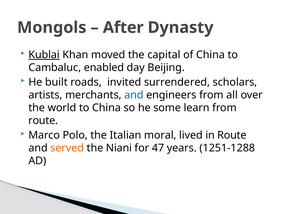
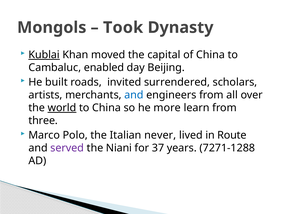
After: After -> Took (123, 27)
world underline: none -> present (62, 108)
some: some -> more (167, 108)
route: route -> three (43, 121)
moral: moral -> never (160, 135)
served colour: orange -> purple (67, 148)
47: 47 -> 37 (158, 148)
1251-1288: 1251-1288 -> 7271-1288 (227, 148)
